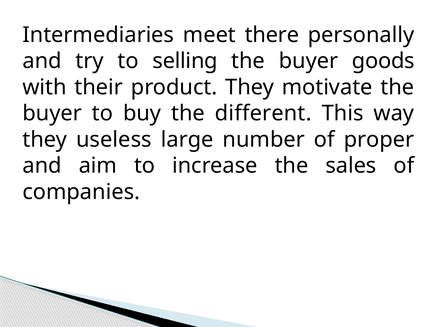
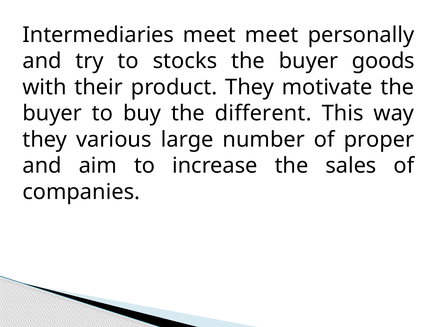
meet there: there -> meet (272, 35)
selling: selling -> stocks (185, 61)
useless: useless -> various (114, 140)
